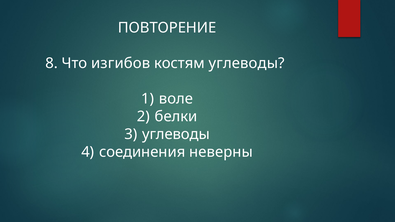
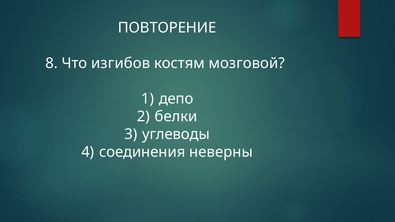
костям углеводы: углеводы -> мозговой (247, 63)
воле: воле -> депо (176, 99)
